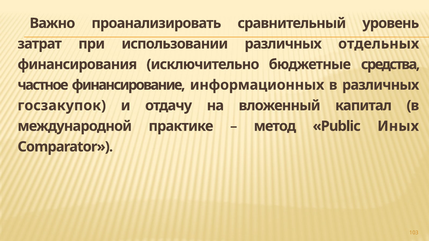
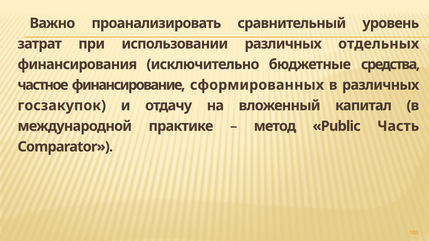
информационных: информационных -> сформированных (257, 85)
Иных: Иных -> Часть (398, 126)
